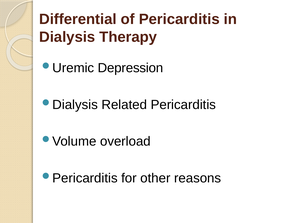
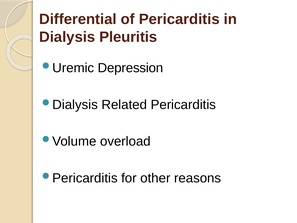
Therapy: Therapy -> Pleuritis (128, 37)
